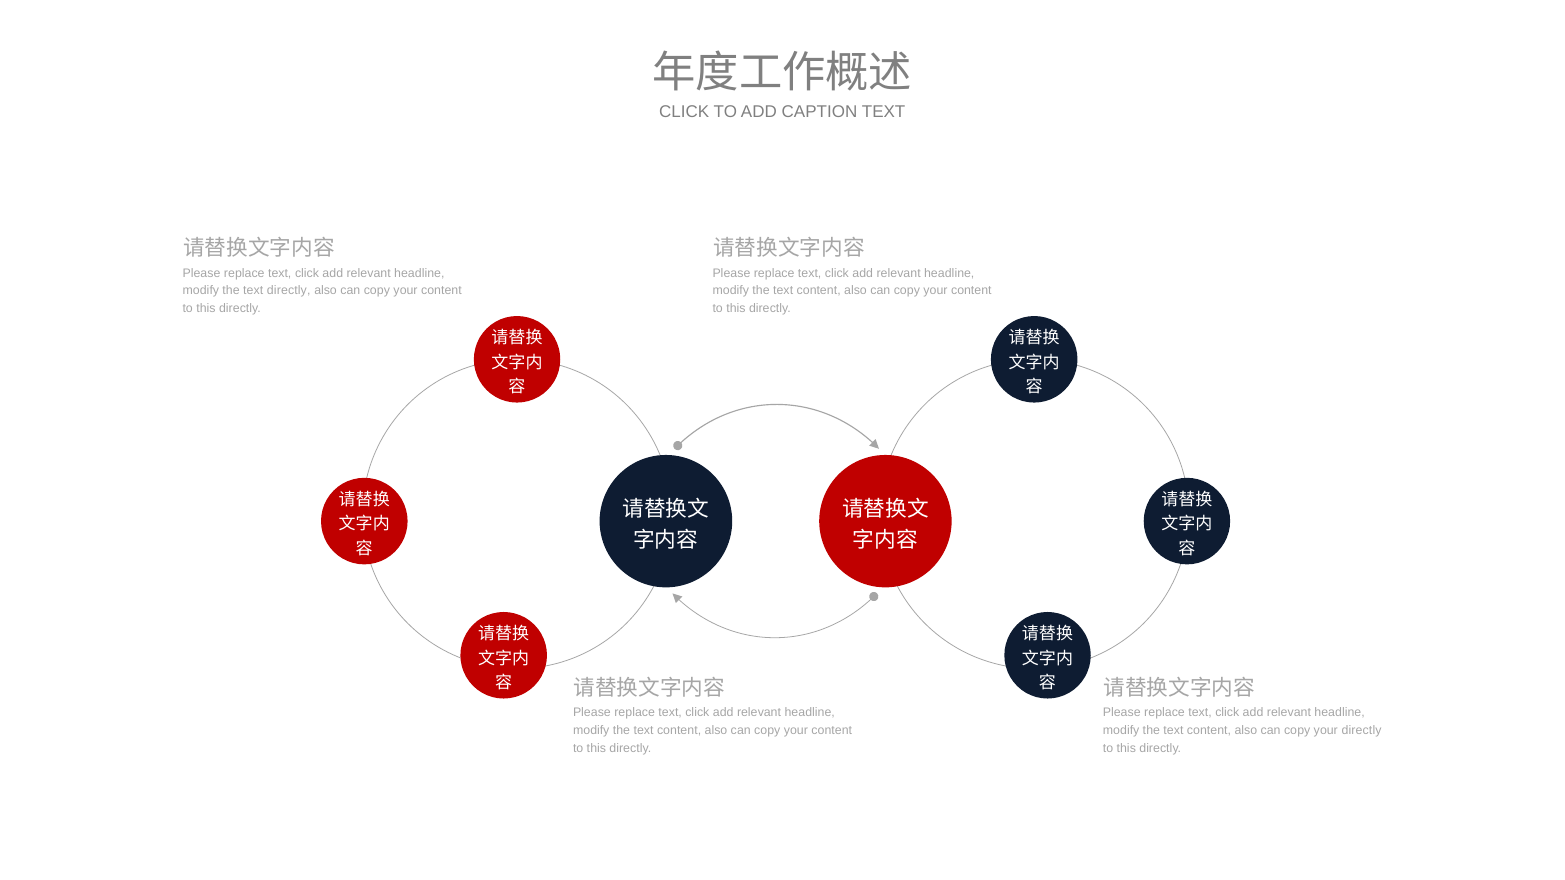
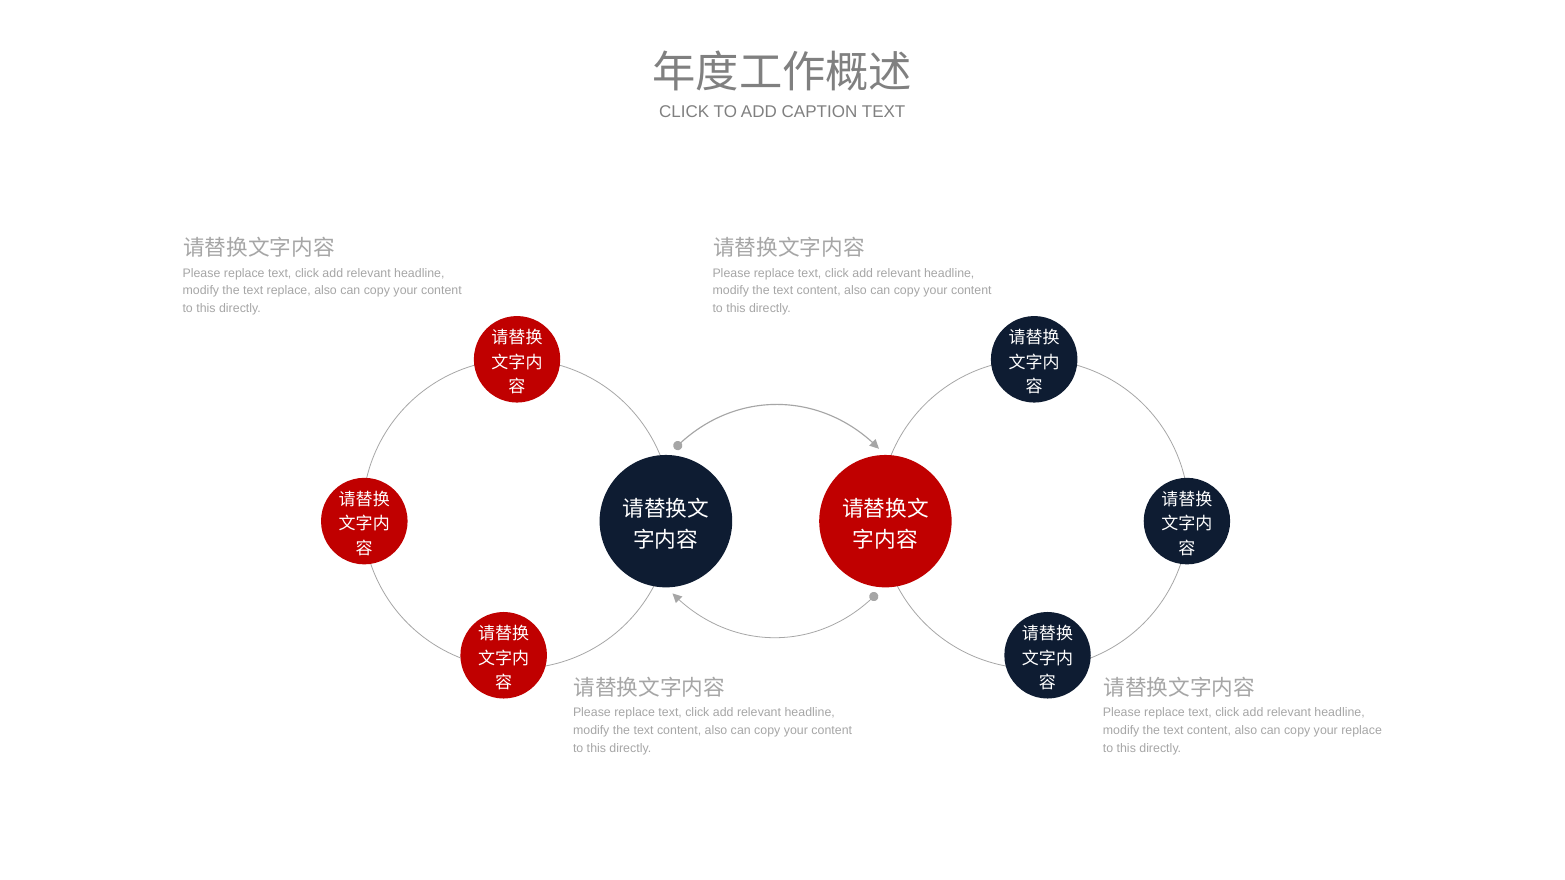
text directly: directly -> replace (289, 291)
your directly: directly -> replace (1362, 731)
